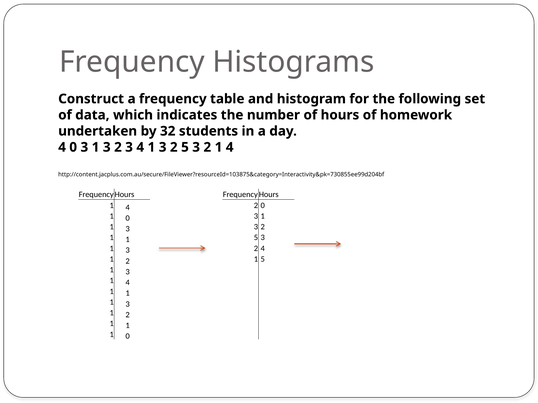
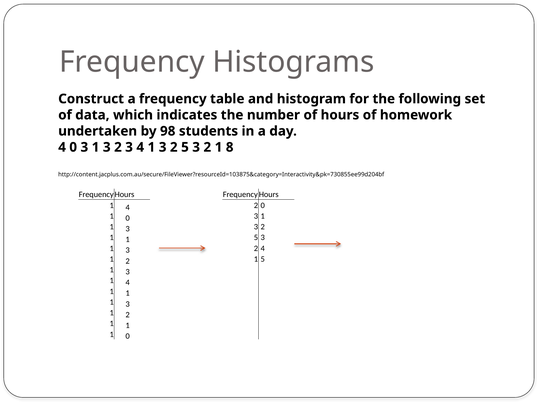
32: 32 -> 98 (168, 131)
2 1 4: 4 -> 8 (230, 147)
